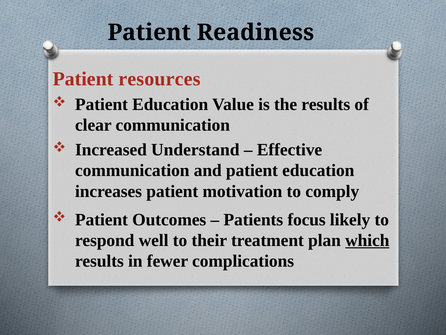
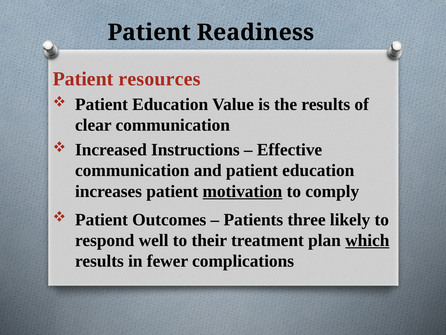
Understand: Understand -> Instructions (195, 150)
motivation underline: none -> present (242, 191)
focus: focus -> three (307, 219)
